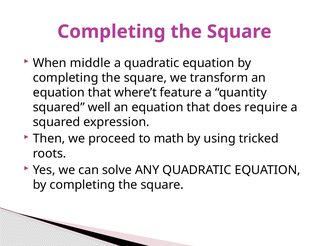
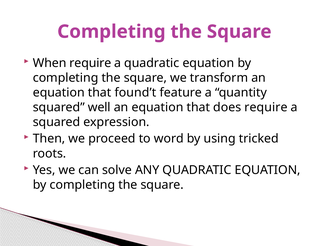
When middle: middle -> require (90, 63)
where’t: where’t -> found’t (135, 93)
math: math -> word (169, 139)
